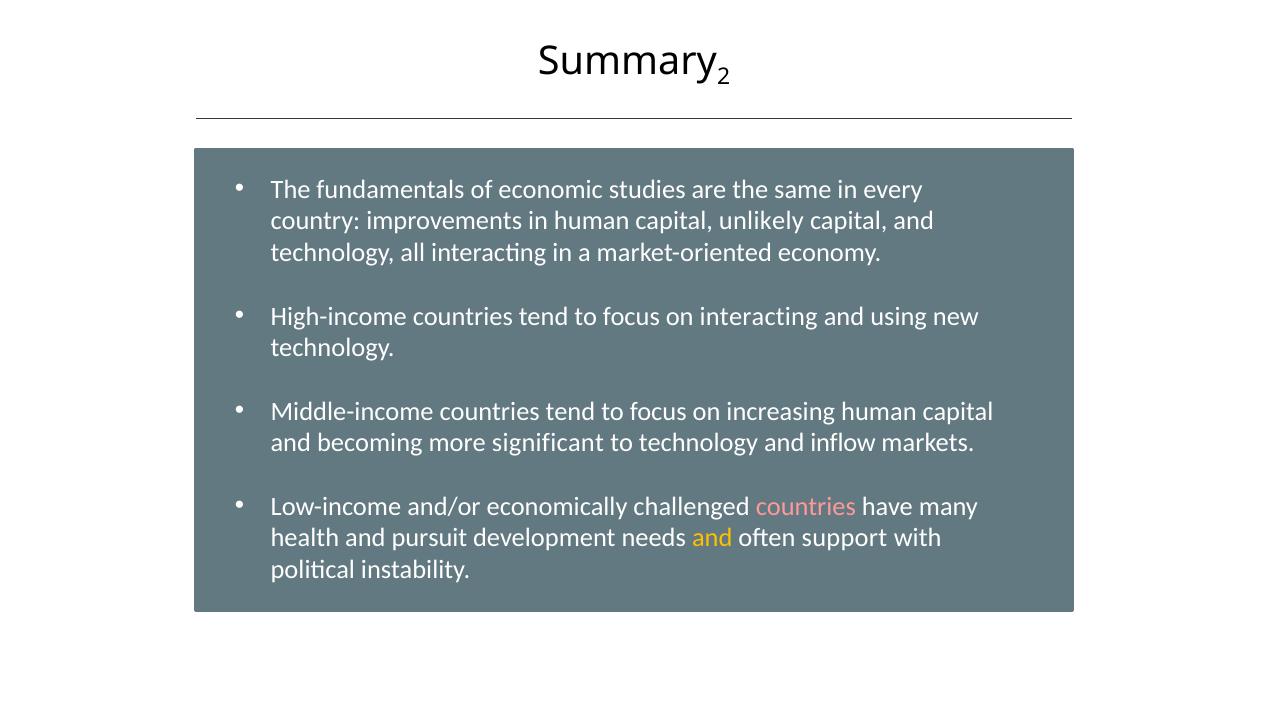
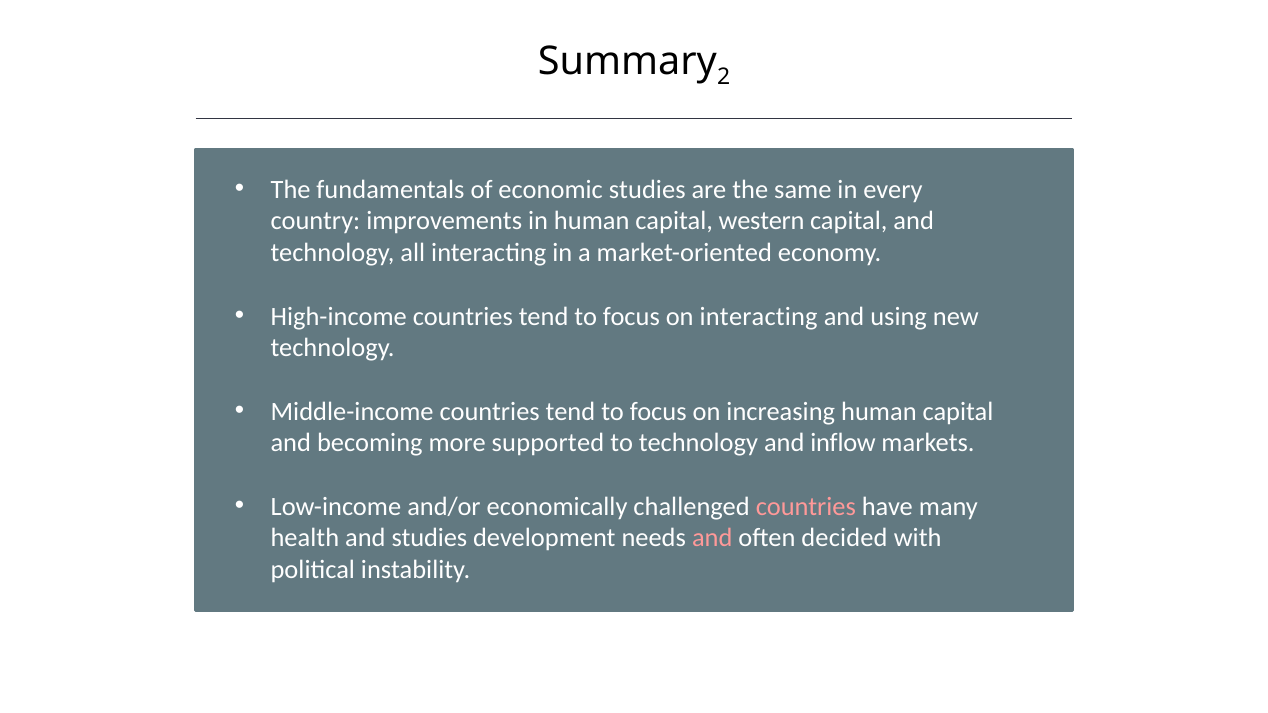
unlikely: unlikely -> western (762, 221)
significant: significant -> supported (548, 443)
and pursuit: pursuit -> studies (429, 538)
and colour: yellow -> pink (712, 538)
support: support -> decided (845, 538)
